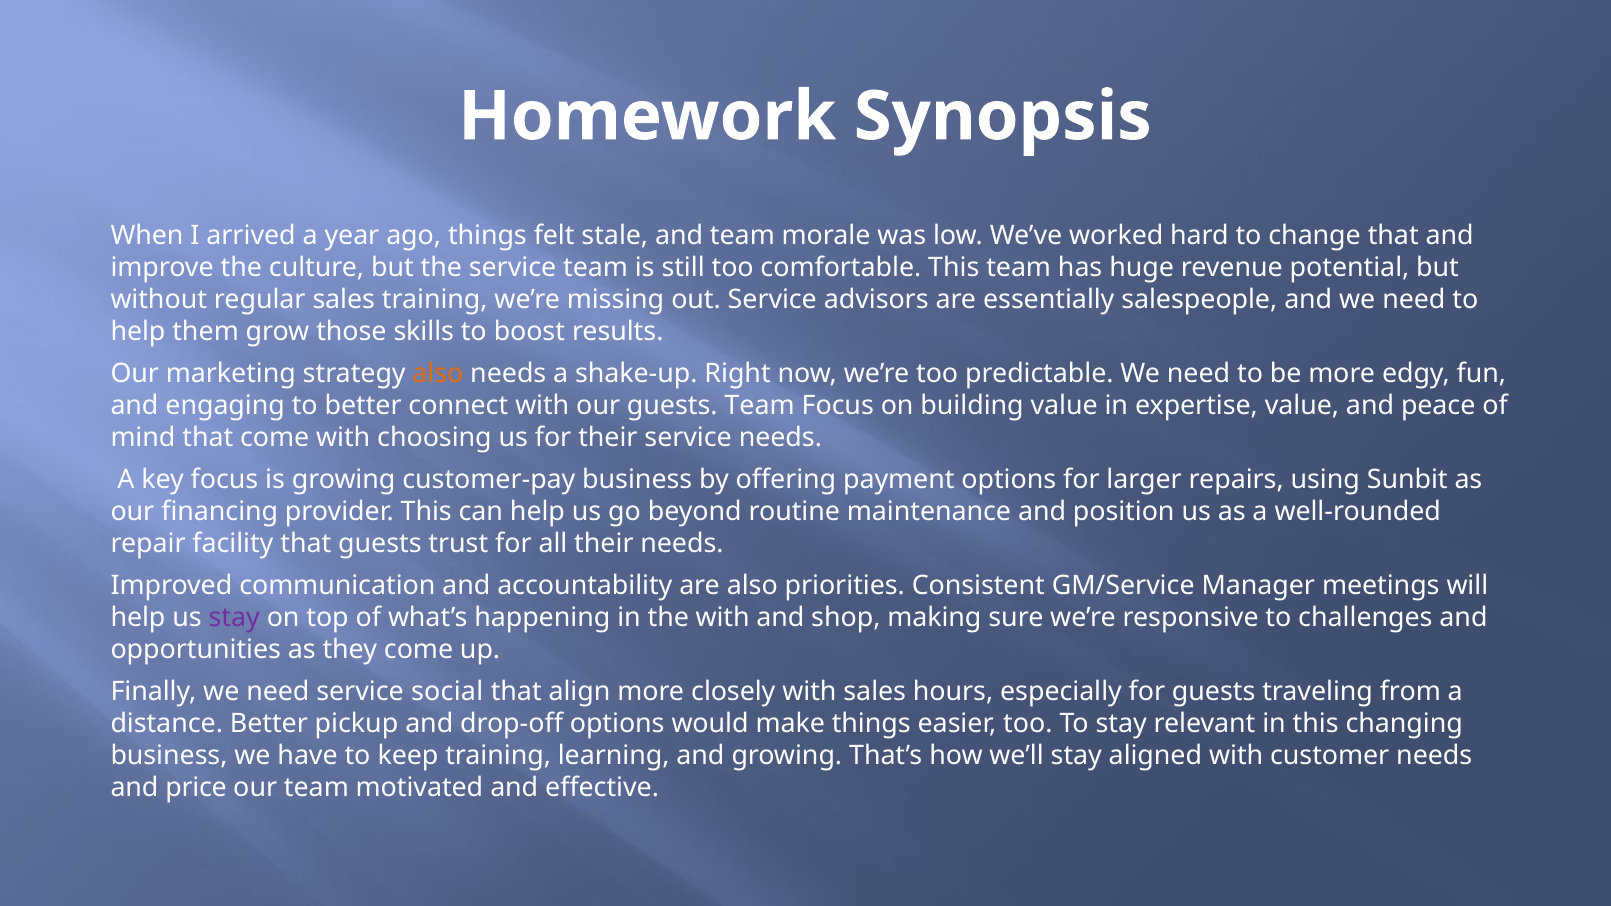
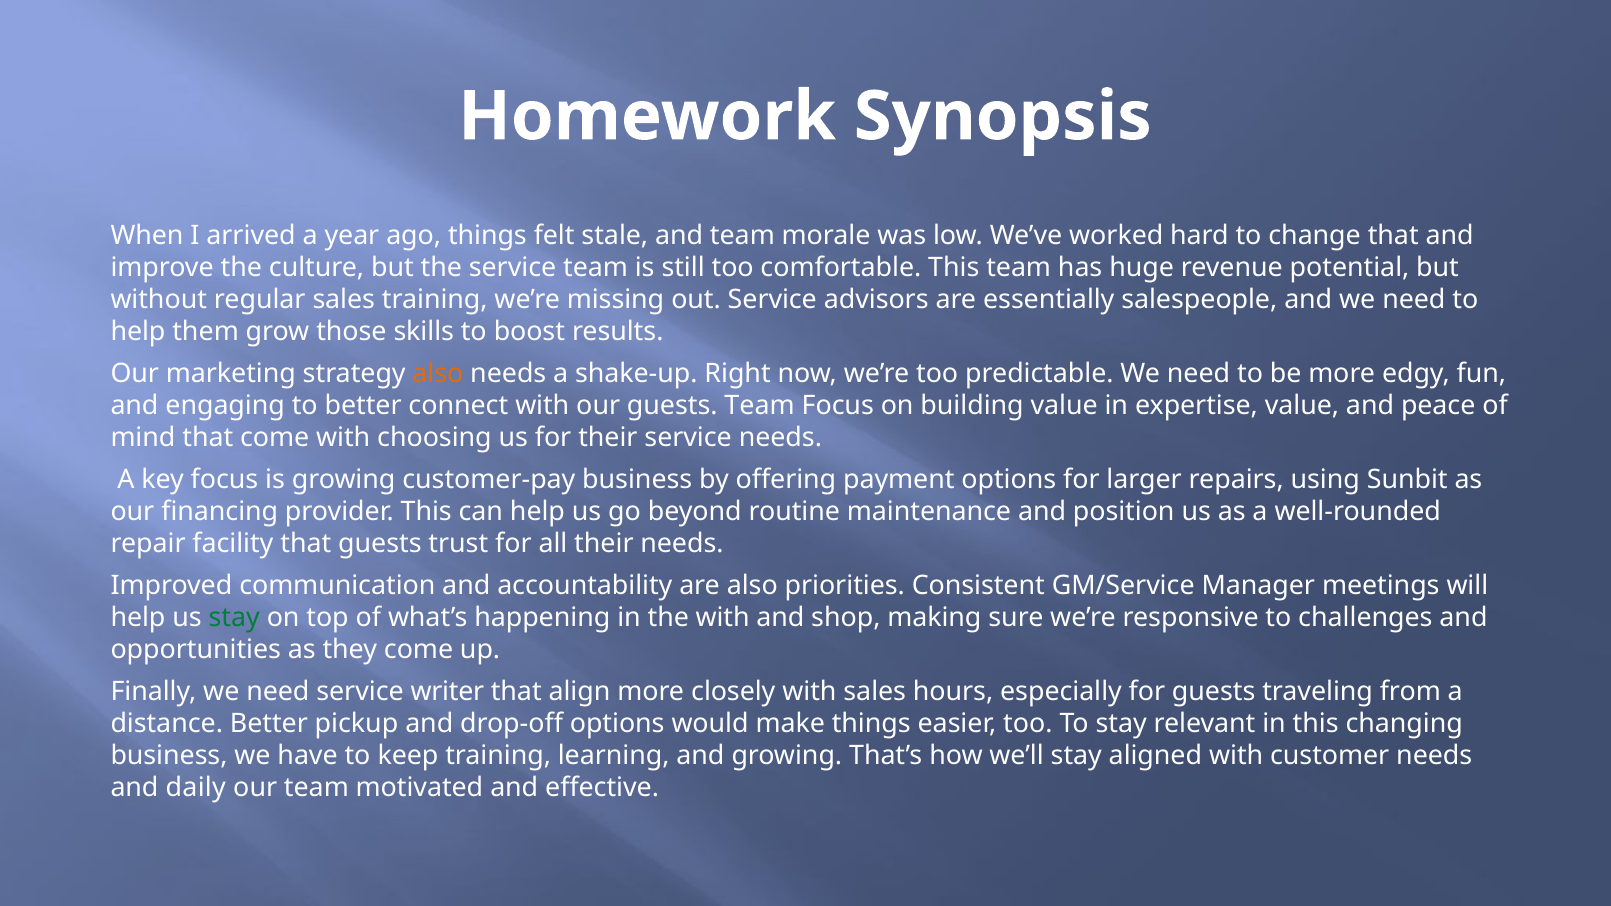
stay colour: purple -> green (234, 618)
social: social -> writer (447, 692)
price: price -> daily (196, 788)
